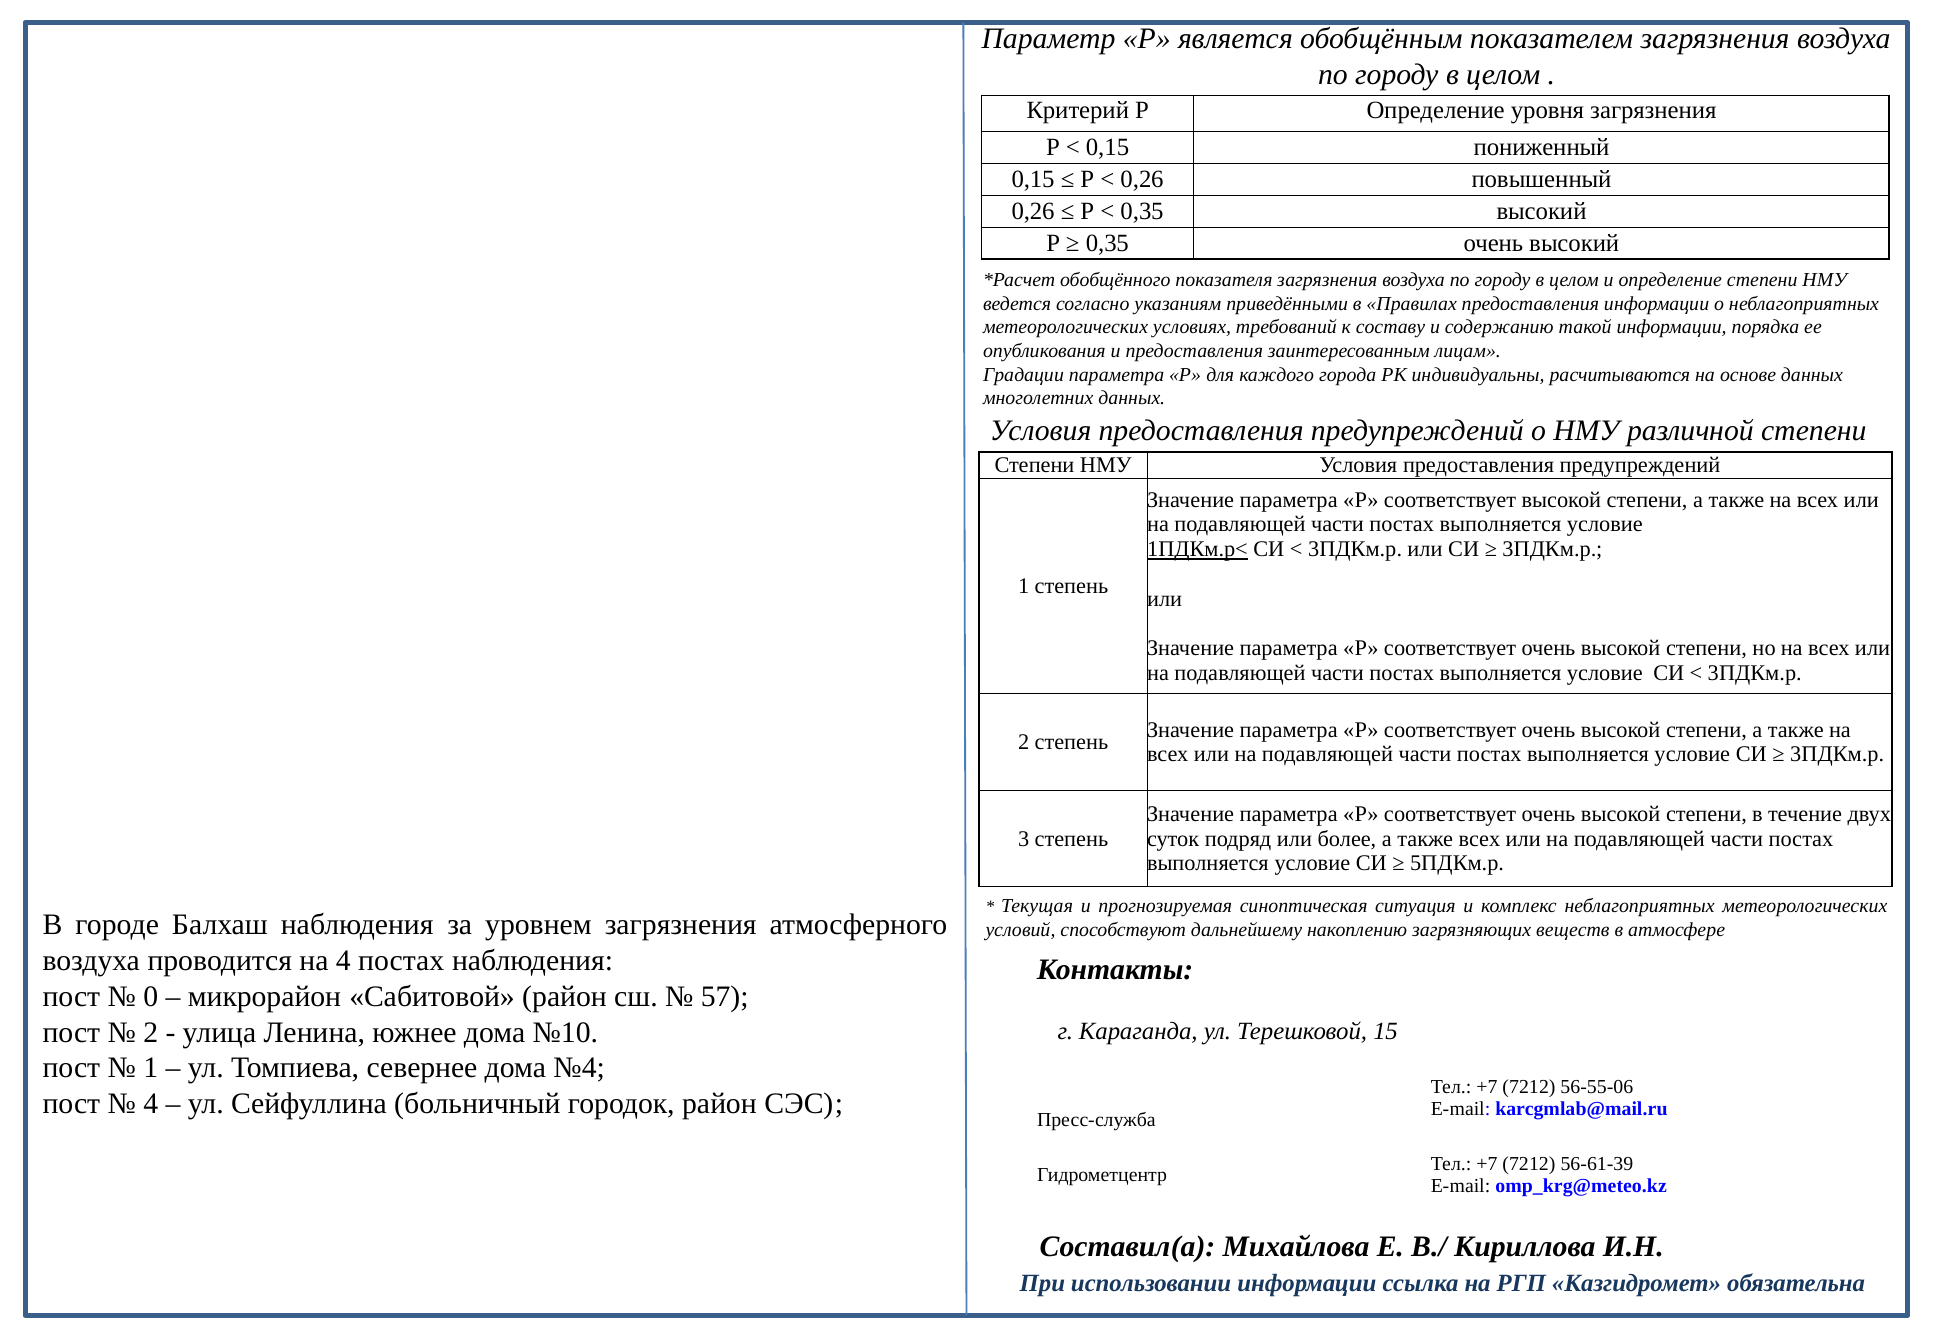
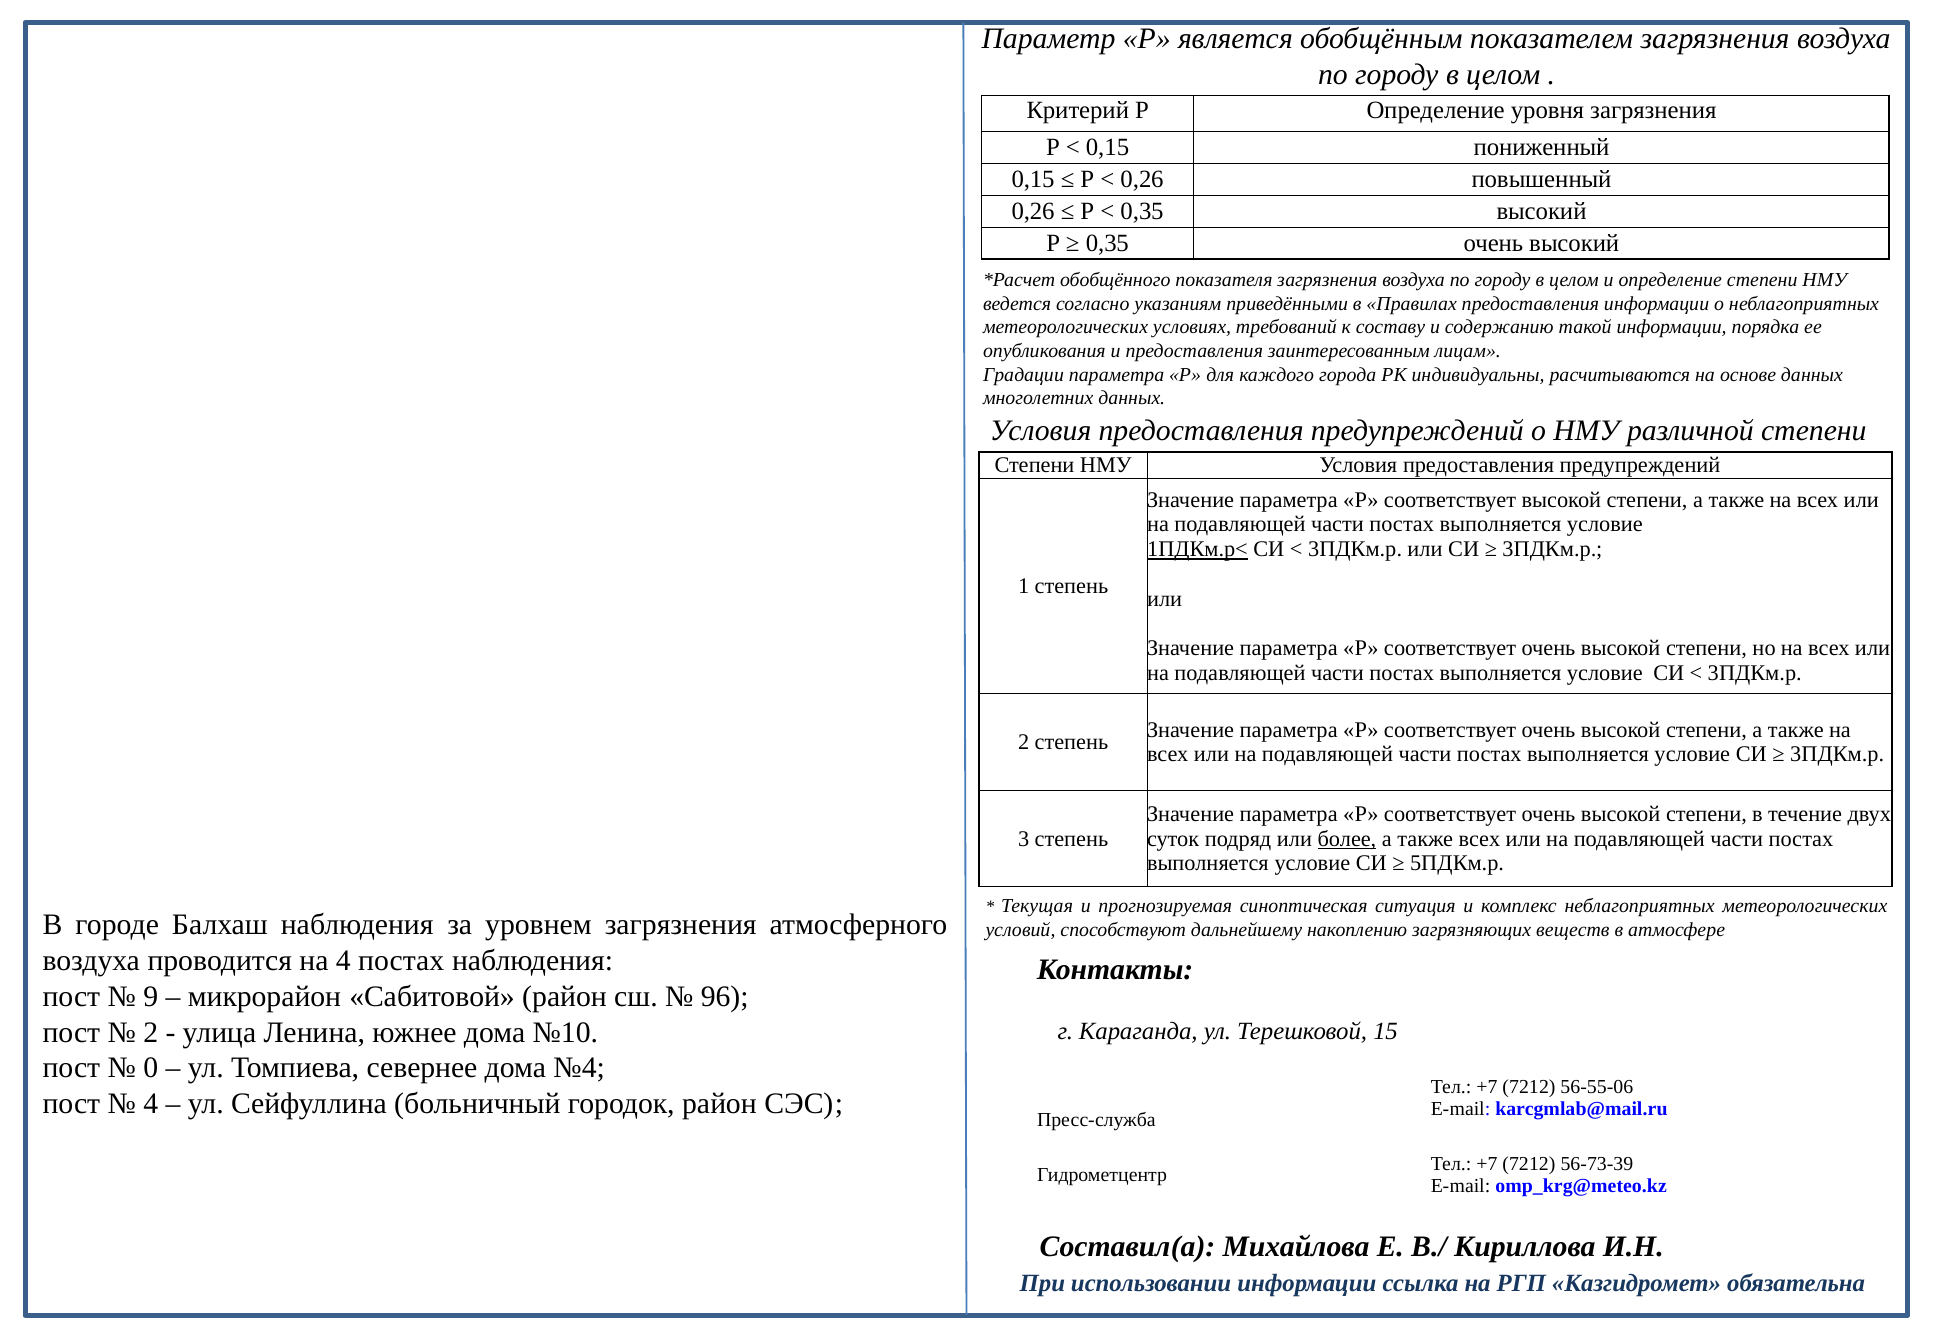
более underline: none -> present (1347, 839)
0: 0 -> 9 (151, 997)
57: 57 -> 96 (725, 997)
1: 1 -> 0 (151, 1068)
56-61-39: 56-61-39 -> 56-73-39 (1597, 1164)
